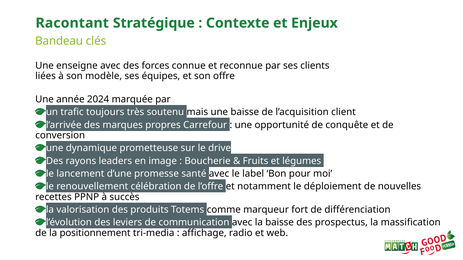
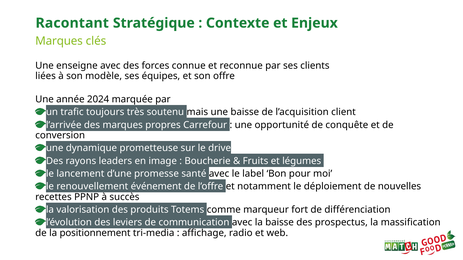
Bandeau: Bandeau -> Marques (59, 41)
célébration: célébration -> événement (156, 187)
